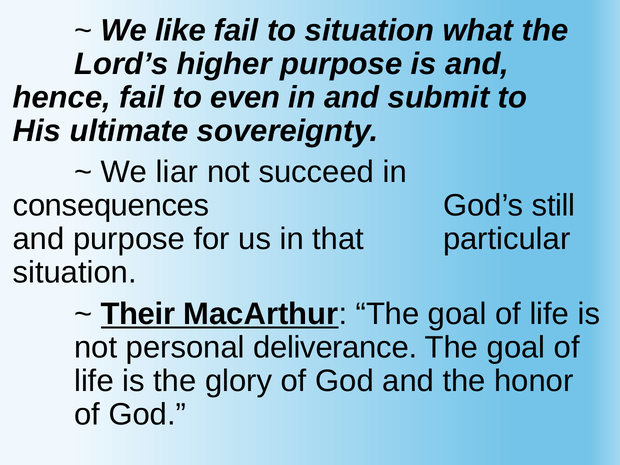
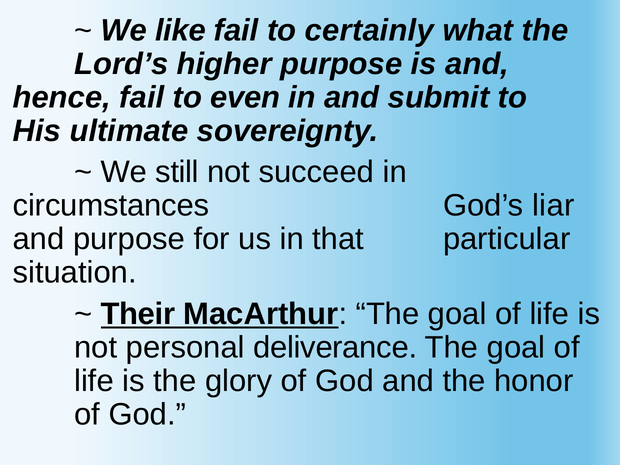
to situation: situation -> certainly (369, 30)
liar: liar -> still (177, 172)
consequences: consequences -> circumstances (111, 206)
still: still -> liar (553, 206)
